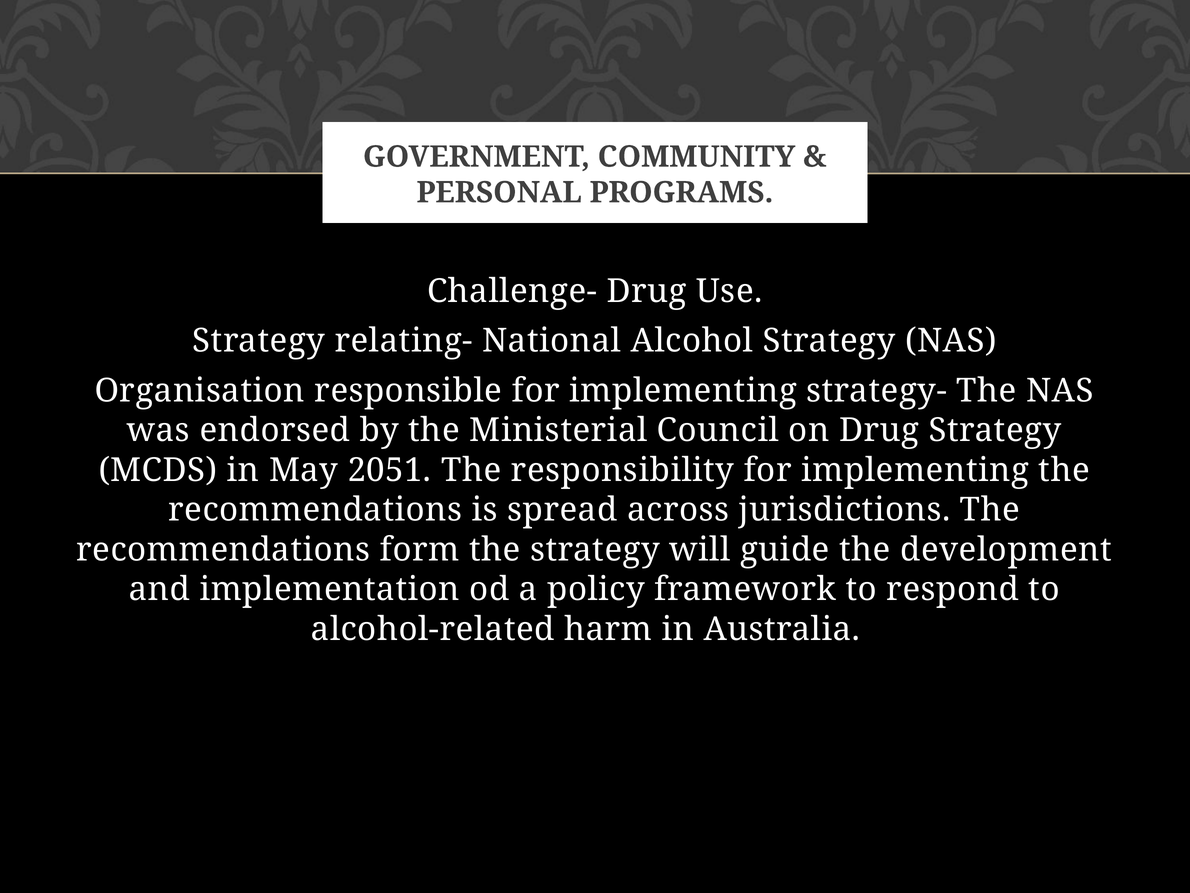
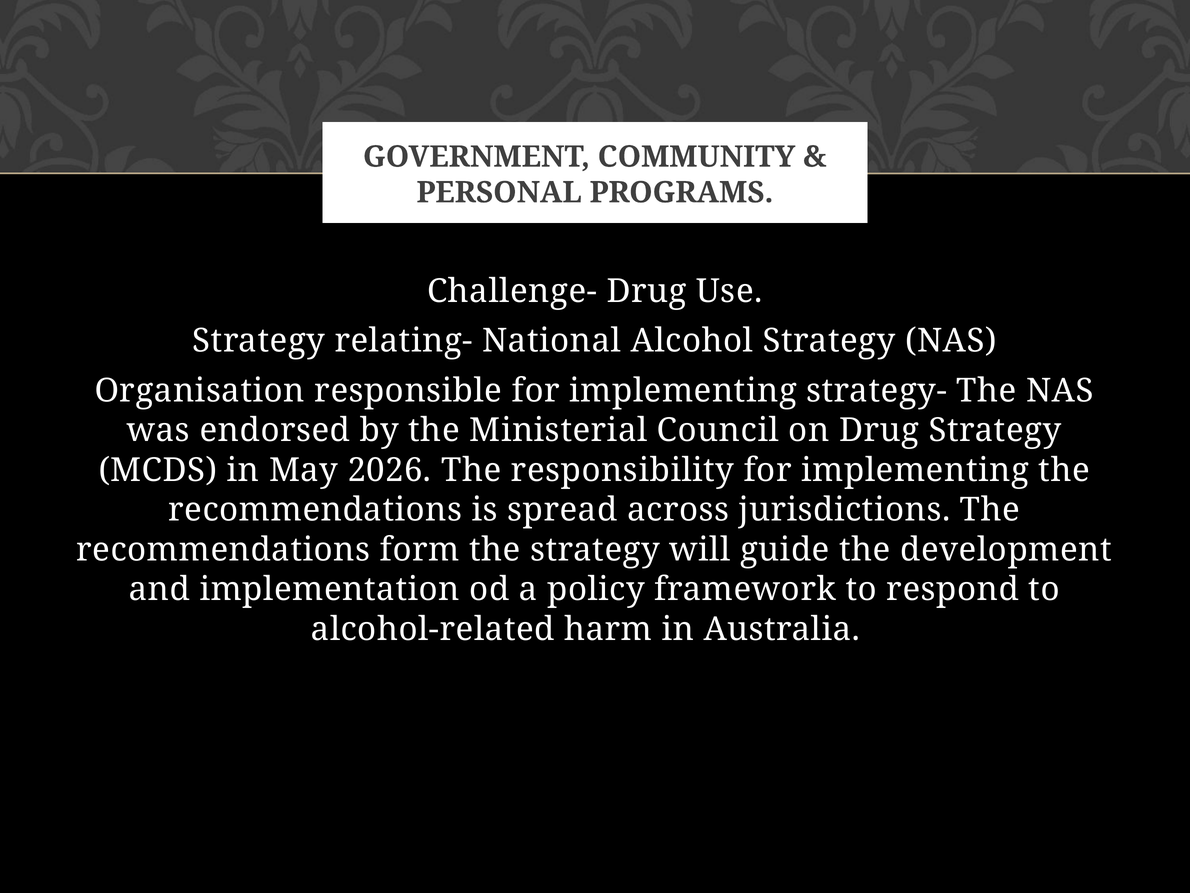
2051: 2051 -> 2026 (389, 470)
